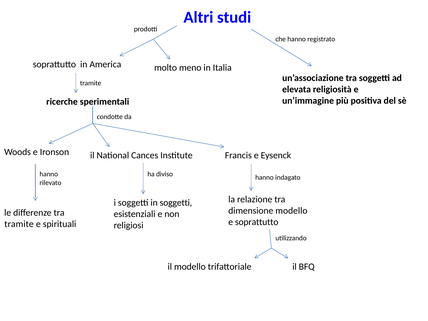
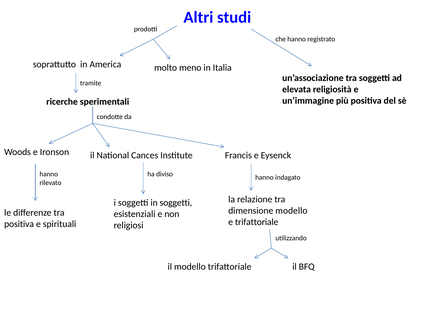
e soprattutto: soprattutto -> trifattoriale (257, 222)
tramite: tramite -> positiva (19, 224)
